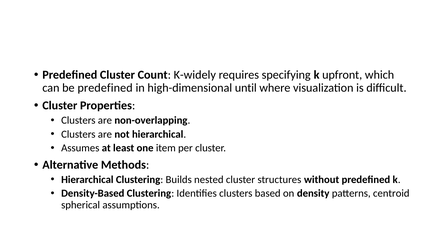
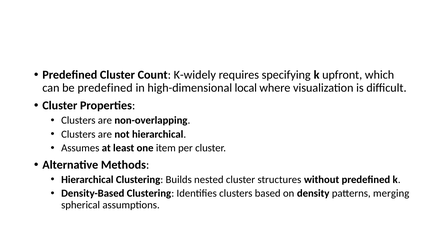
until: until -> local (246, 88)
centroid: centroid -> merging (391, 193)
